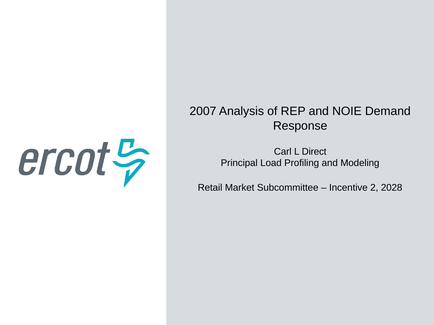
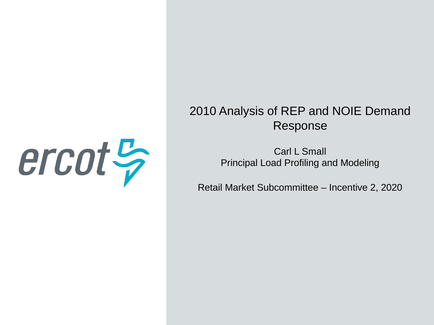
2007: 2007 -> 2010 (203, 111)
Direct: Direct -> Small (314, 152)
2028: 2028 -> 2020 (392, 188)
